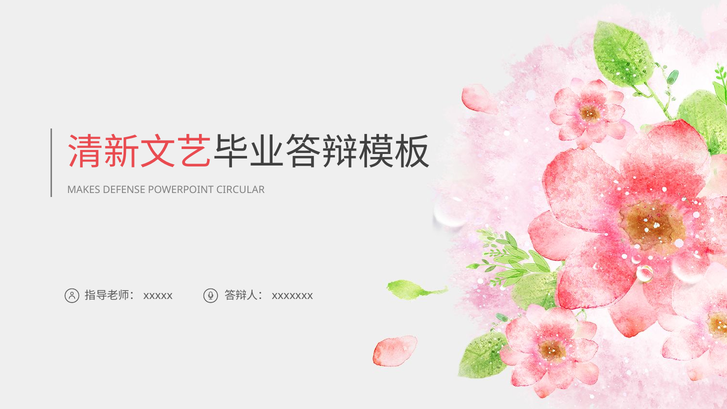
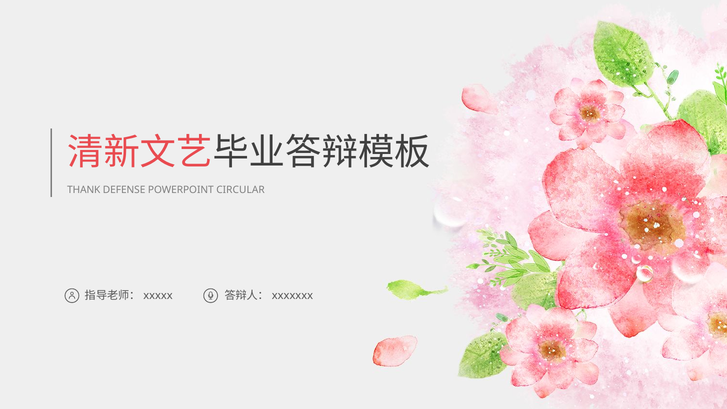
MAKES: MAKES -> THANK (84, 190)
